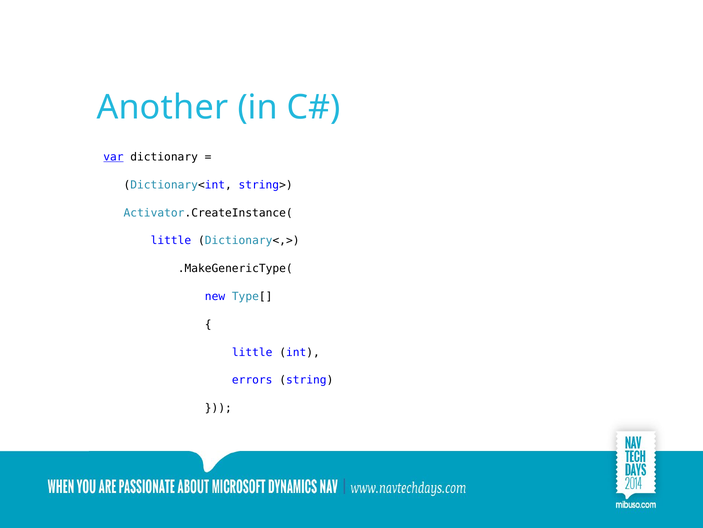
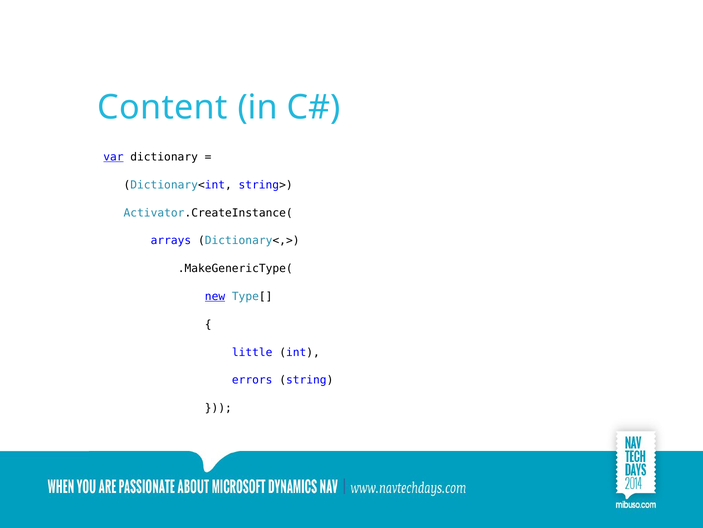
Another: Another -> Content (162, 107)
little: little -> arrays (171, 240)
new underline: none -> present (215, 296)
